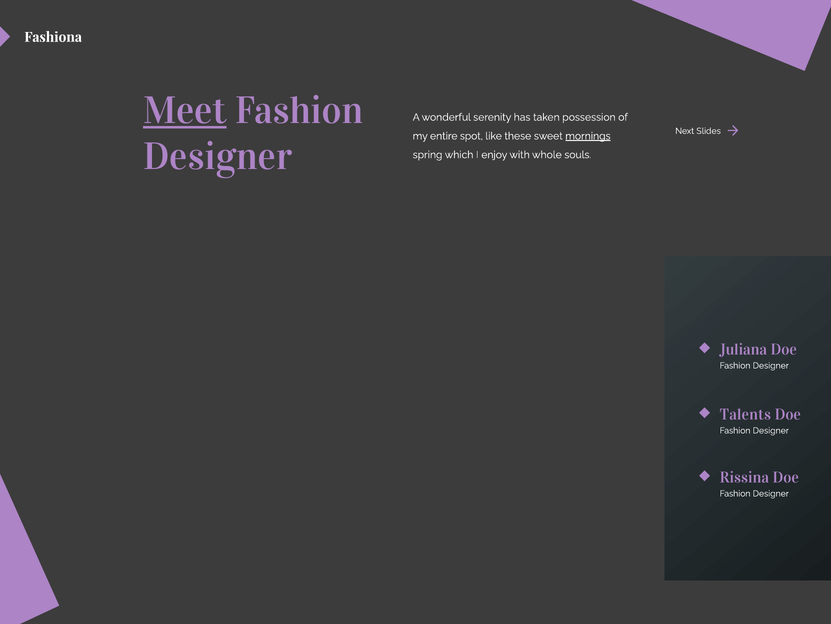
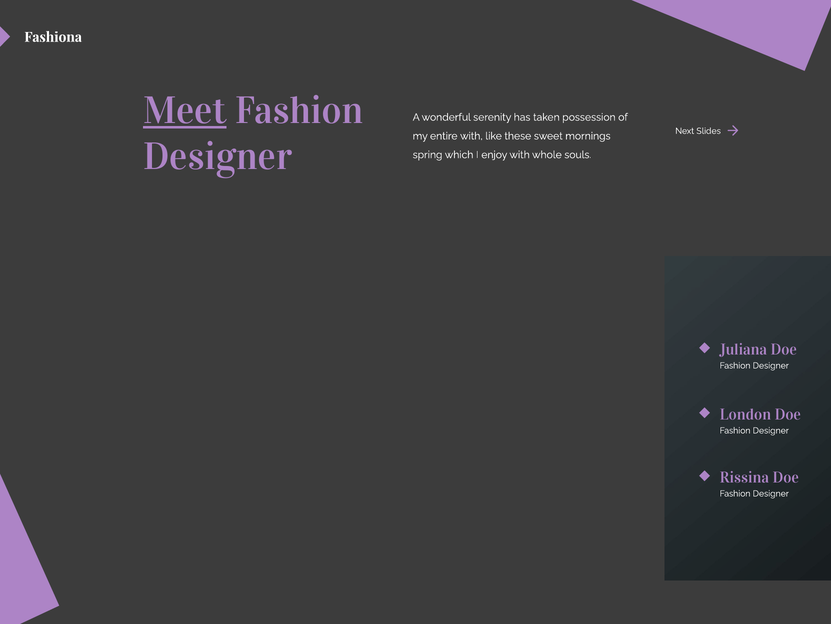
entire spot: spot -> with (471, 136)
mornings underline: present -> none (588, 136)
Talents: Talents -> London (745, 414)
